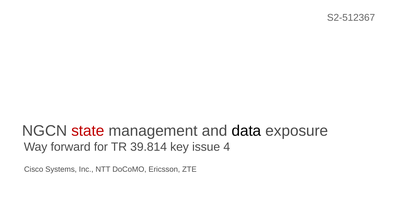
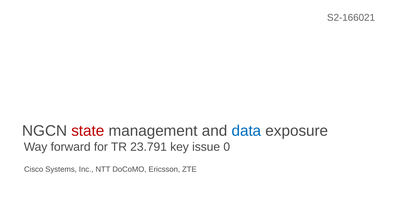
S2-512367: S2-512367 -> S2-166021 (351, 18)
data colour: black -> blue (246, 131)
39.814: 39.814 -> 23.791 (149, 147)
4: 4 -> 0 (227, 147)
